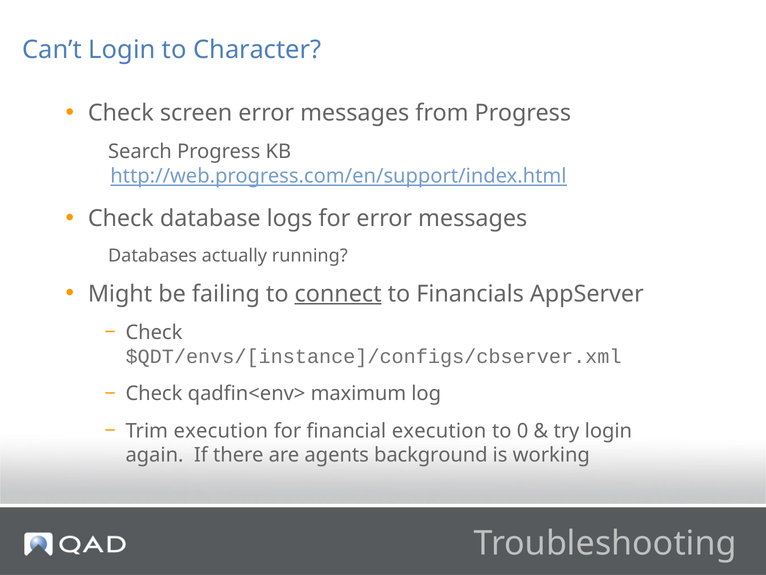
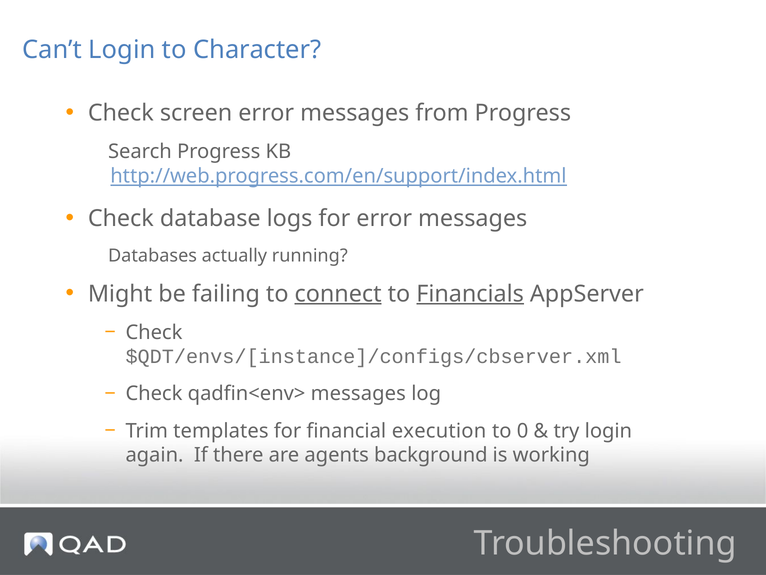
Financials underline: none -> present (470, 294)
qadfin<env> maximum: maximum -> messages (358, 393)
Trim execution: execution -> templates (221, 430)
